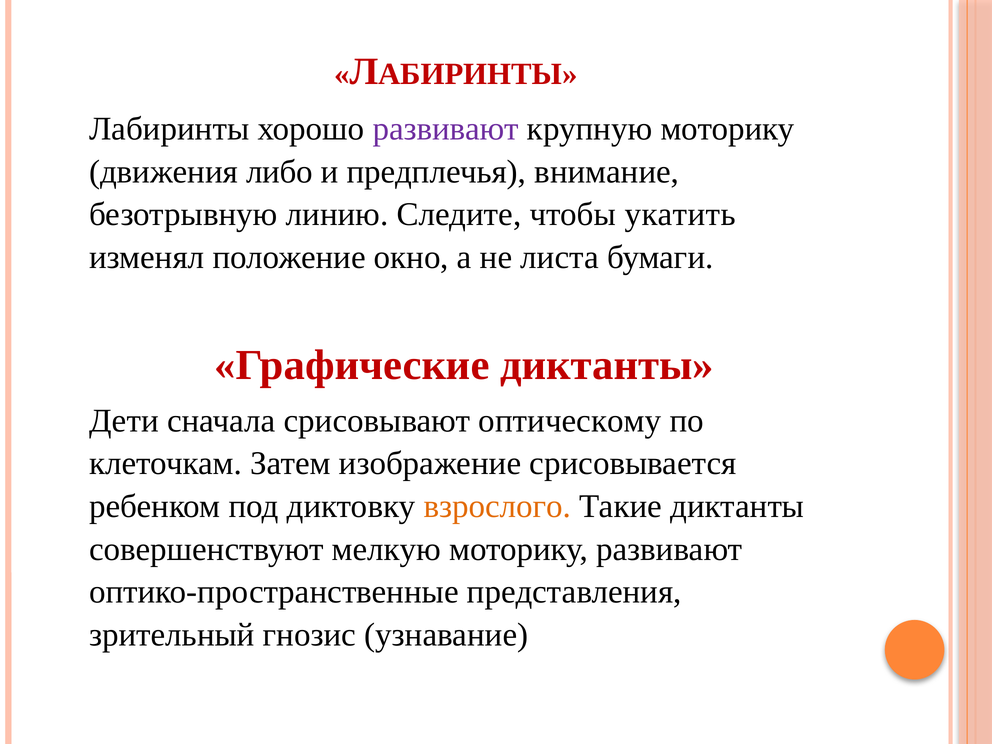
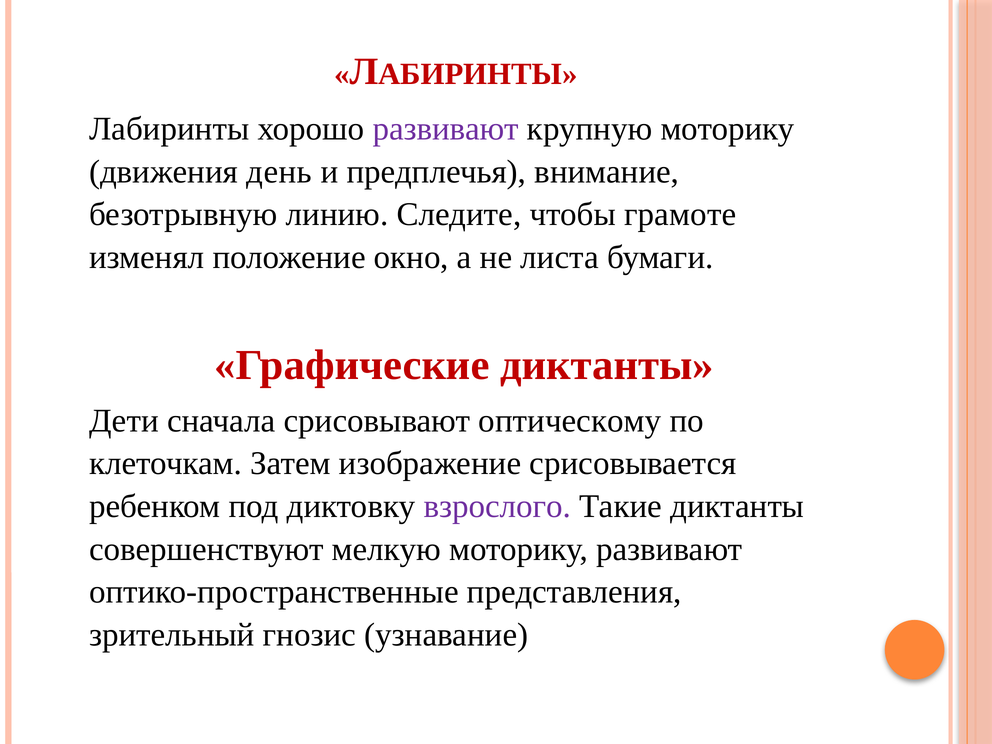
либо: либо -> день (279, 172)
укатить: укатить -> грамоте (680, 214)
взрослого colour: orange -> purple (497, 506)
